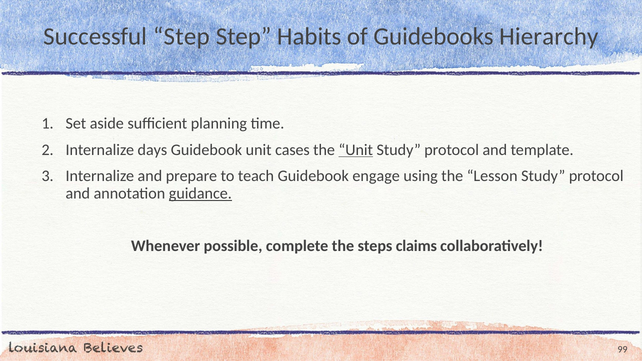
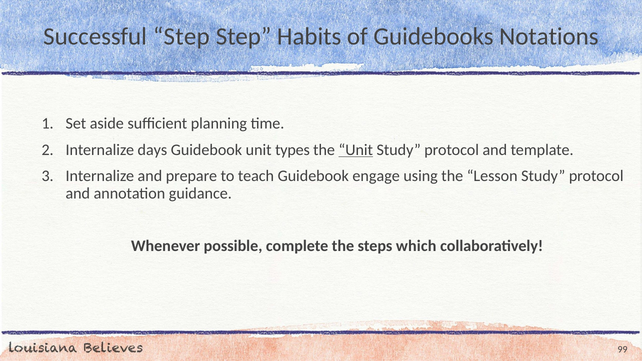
Hierarchy: Hierarchy -> Notations (549, 37)
cases: cases -> types (292, 150)
guidance underline: present -> none (200, 194)
claims: claims -> which (416, 246)
